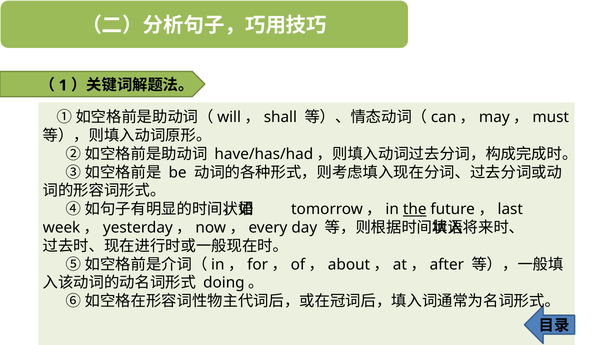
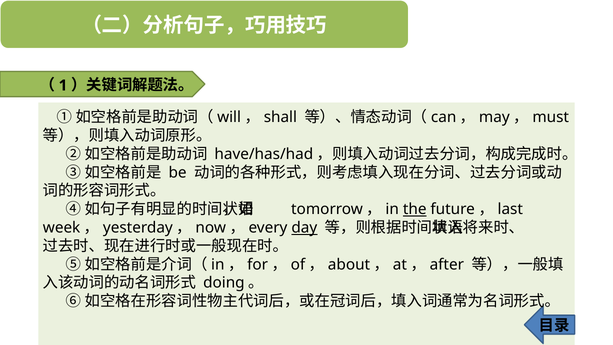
day underline: none -> present (304, 228)
